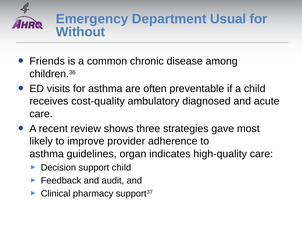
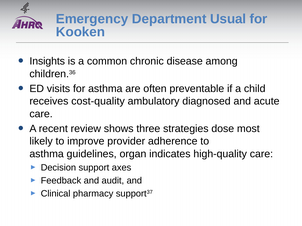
Without: Without -> Kooken (80, 32)
Friends: Friends -> Insights (47, 61)
gave: gave -> dose (223, 129)
support child: child -> axes (122, 168)
